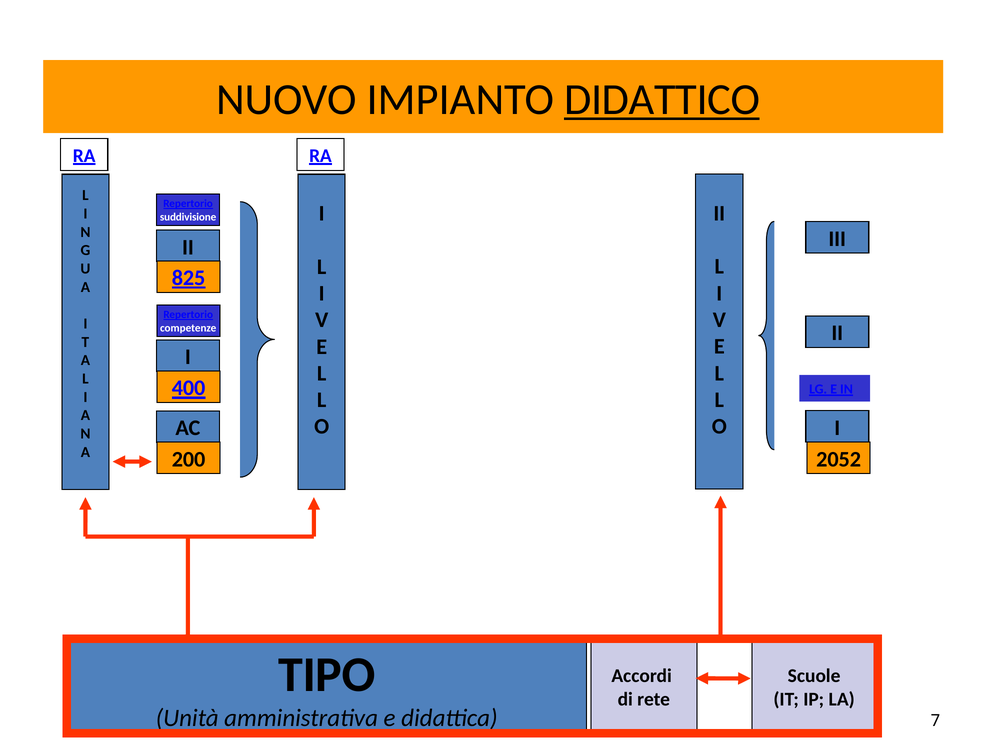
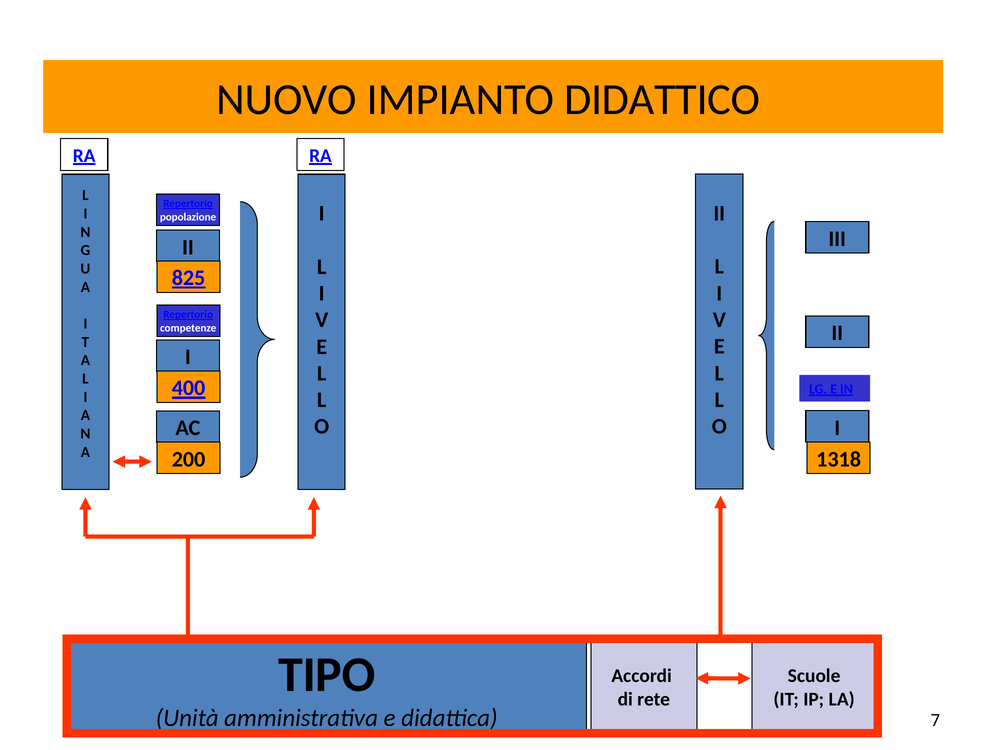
DIDATTICO underline: present -> none (662, 100)
suddivisione: suddivisione -> popolazione (188, 217)
2052: 2052 -> 1318 (839, 459)
